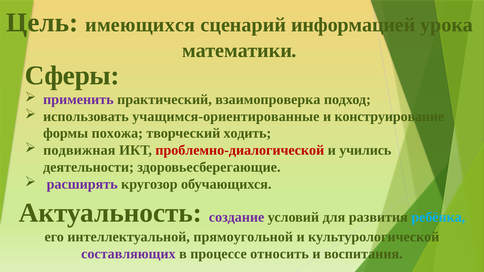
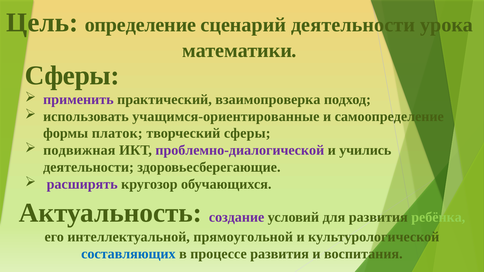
имеющихся: имеющихся -> определение (140, 25)
сценарий информацией: информацией -> деятельности (353, 25)
конструирование: конструирование -> самоопределение (389, 117)
похожа: похожа -> платок (117, 133)
творческий ходить: ходить -> сферы (247, 133)
проблемно-диалогической colour: red -> purple (240, 150)
ребёнка colour: light blue -> light green (438, 217)
составляющих colour: purple -> blue (128, 254)
процессе относить: относить -> развития (280, 254)
